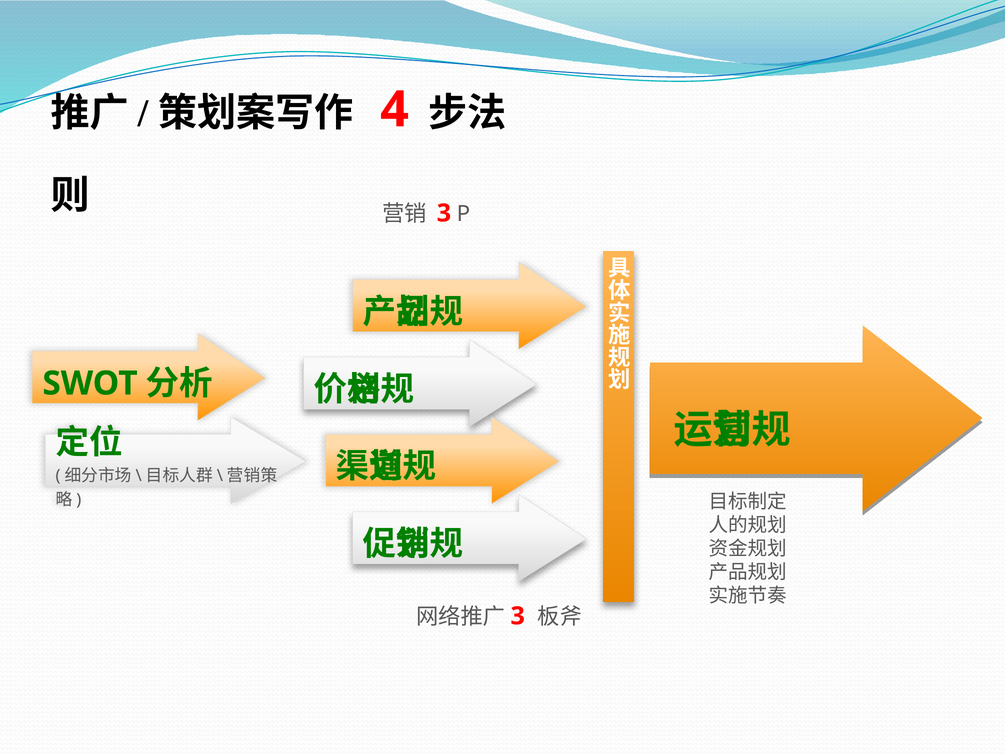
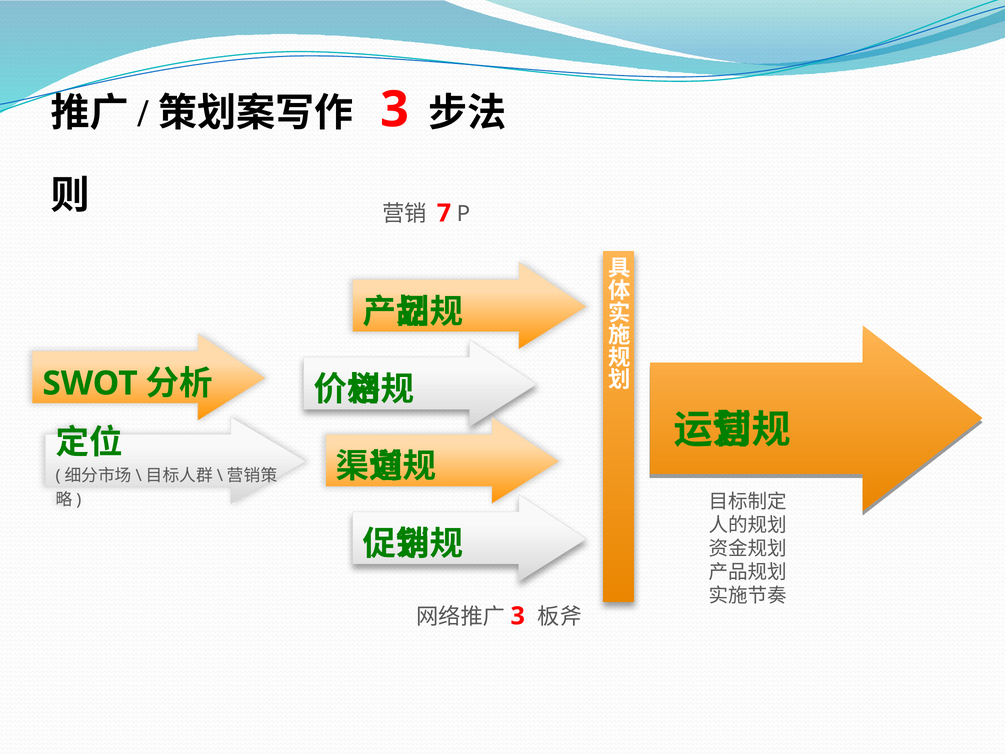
4: 4 -> 3 (395, 110)
3: 3 -> 7 (444, 213)
